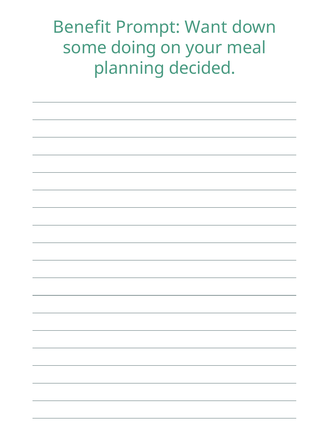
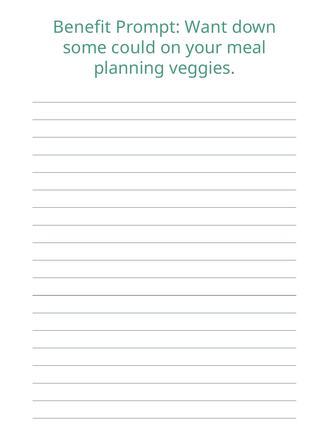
doing: doing -> could (133, 48)
decided: decided -> veggies (202, 68)
